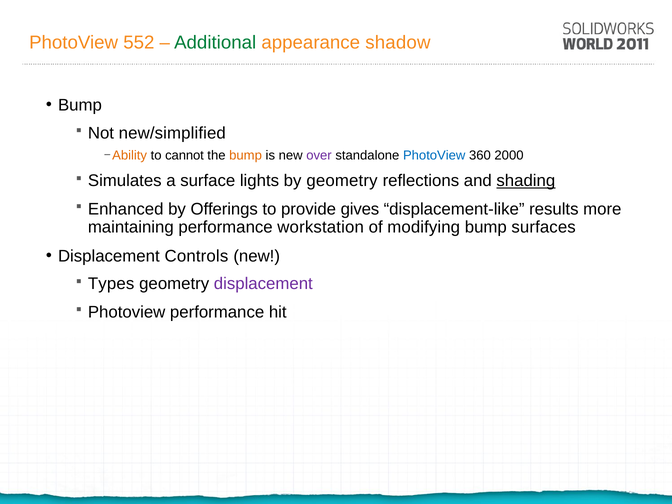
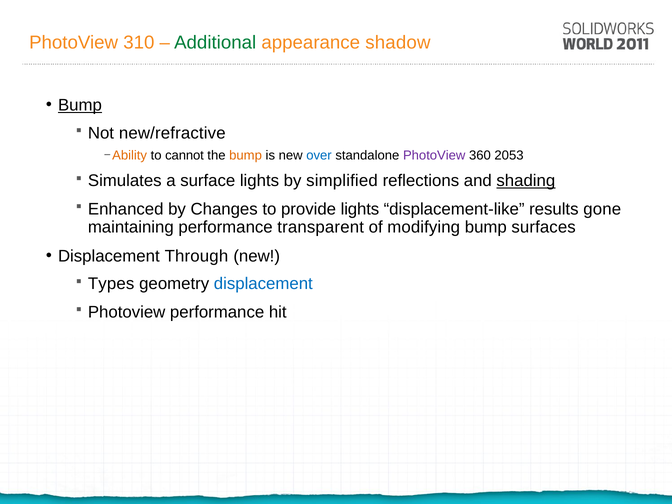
552: 552 -> 310 (139, 43)
Bump underline: none -> present (80, 105)
new/simplified: new/simplified -> new/refractive (172, 133)
over colour: purple -> blue (319, 155)
PhotoView colour: blue -> purple (434, 155)
2000: 2000 -> 2053 (509, 155)
by geometry: geometry -> simplified (342, 181)
Offerings: Offerings -> Changes (224, 209)
provide gives: gives -> lights (360, 209)
more: more -> gone (602, 209)
workstation: workstation -> transparent (321, 227)
Controls: Controls -> Through (196, 256)
displacement colour: purple -> blue (263, 284)
